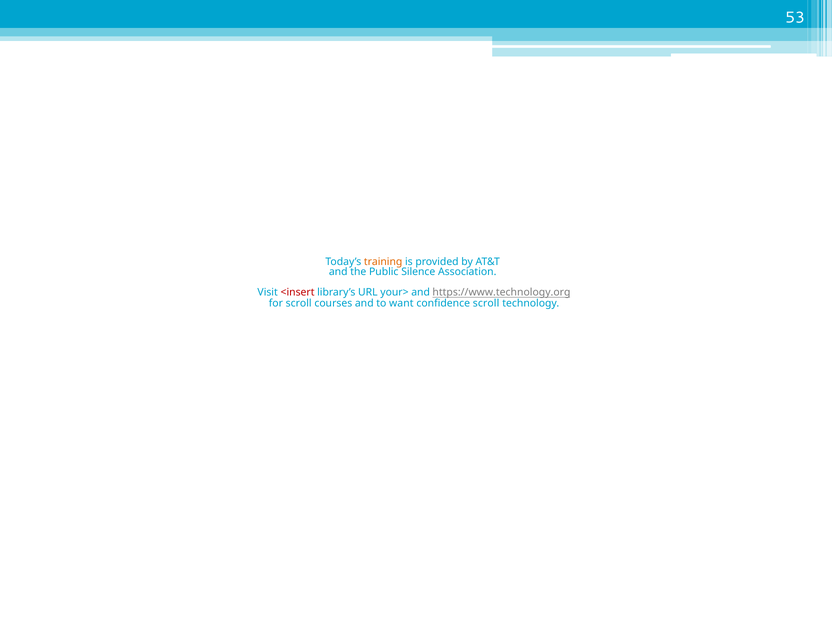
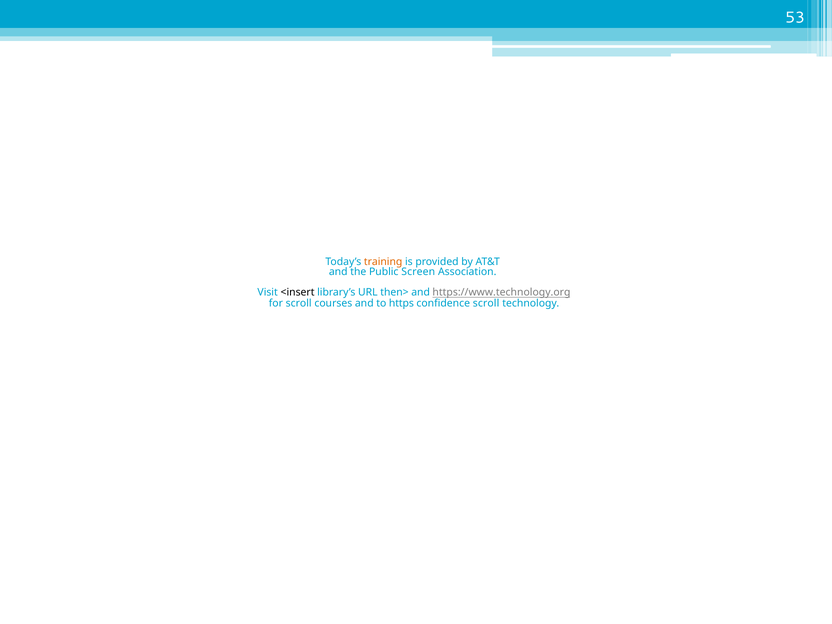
Silence: Silence -> Screen (418, 272)
<insert colour: red -> black (298, 292)
your>: your> -> then> (394, 292)
want: want -> https (401, 303)
